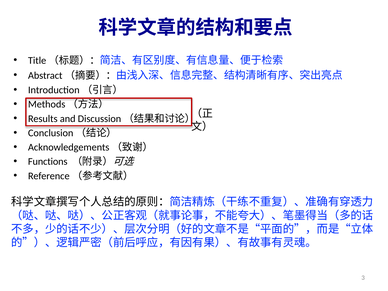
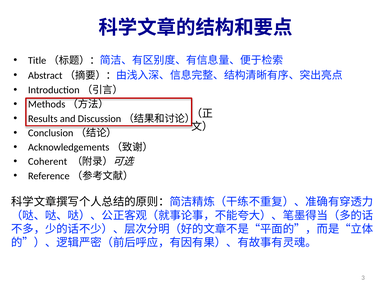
Functions: Functions -> Coherent (48, 162)
